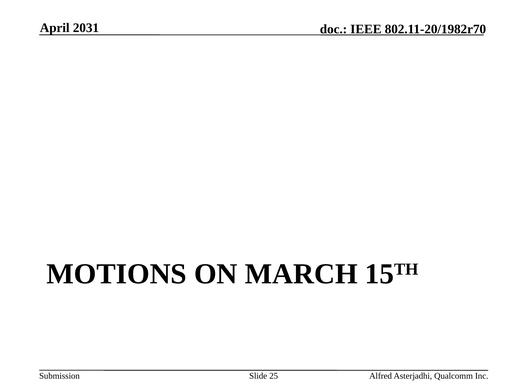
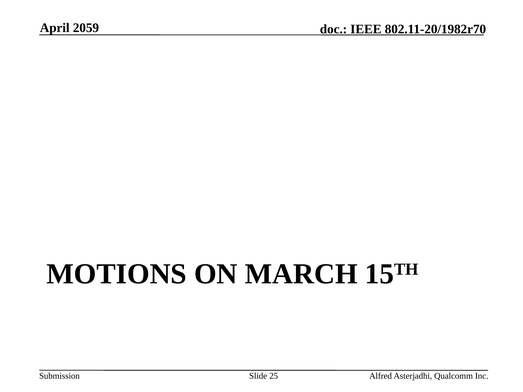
2031: 2031 -> 2059 (86, 28)
